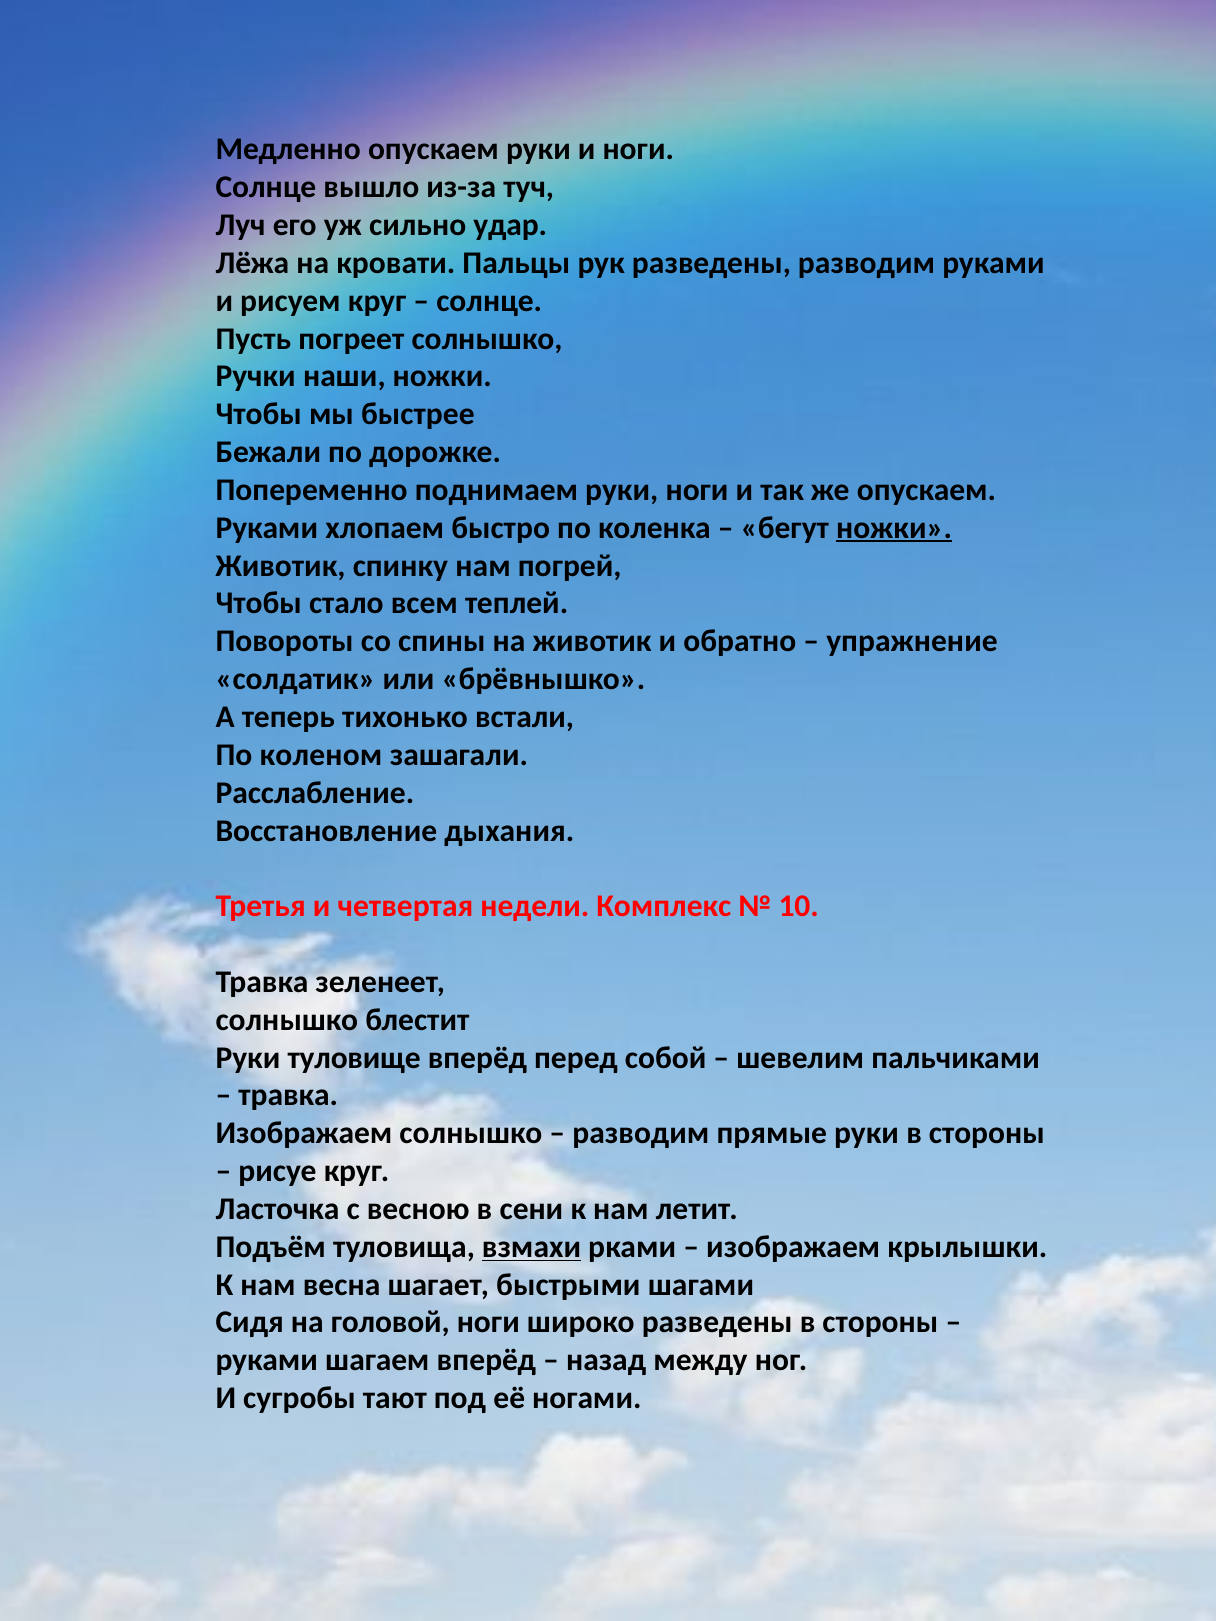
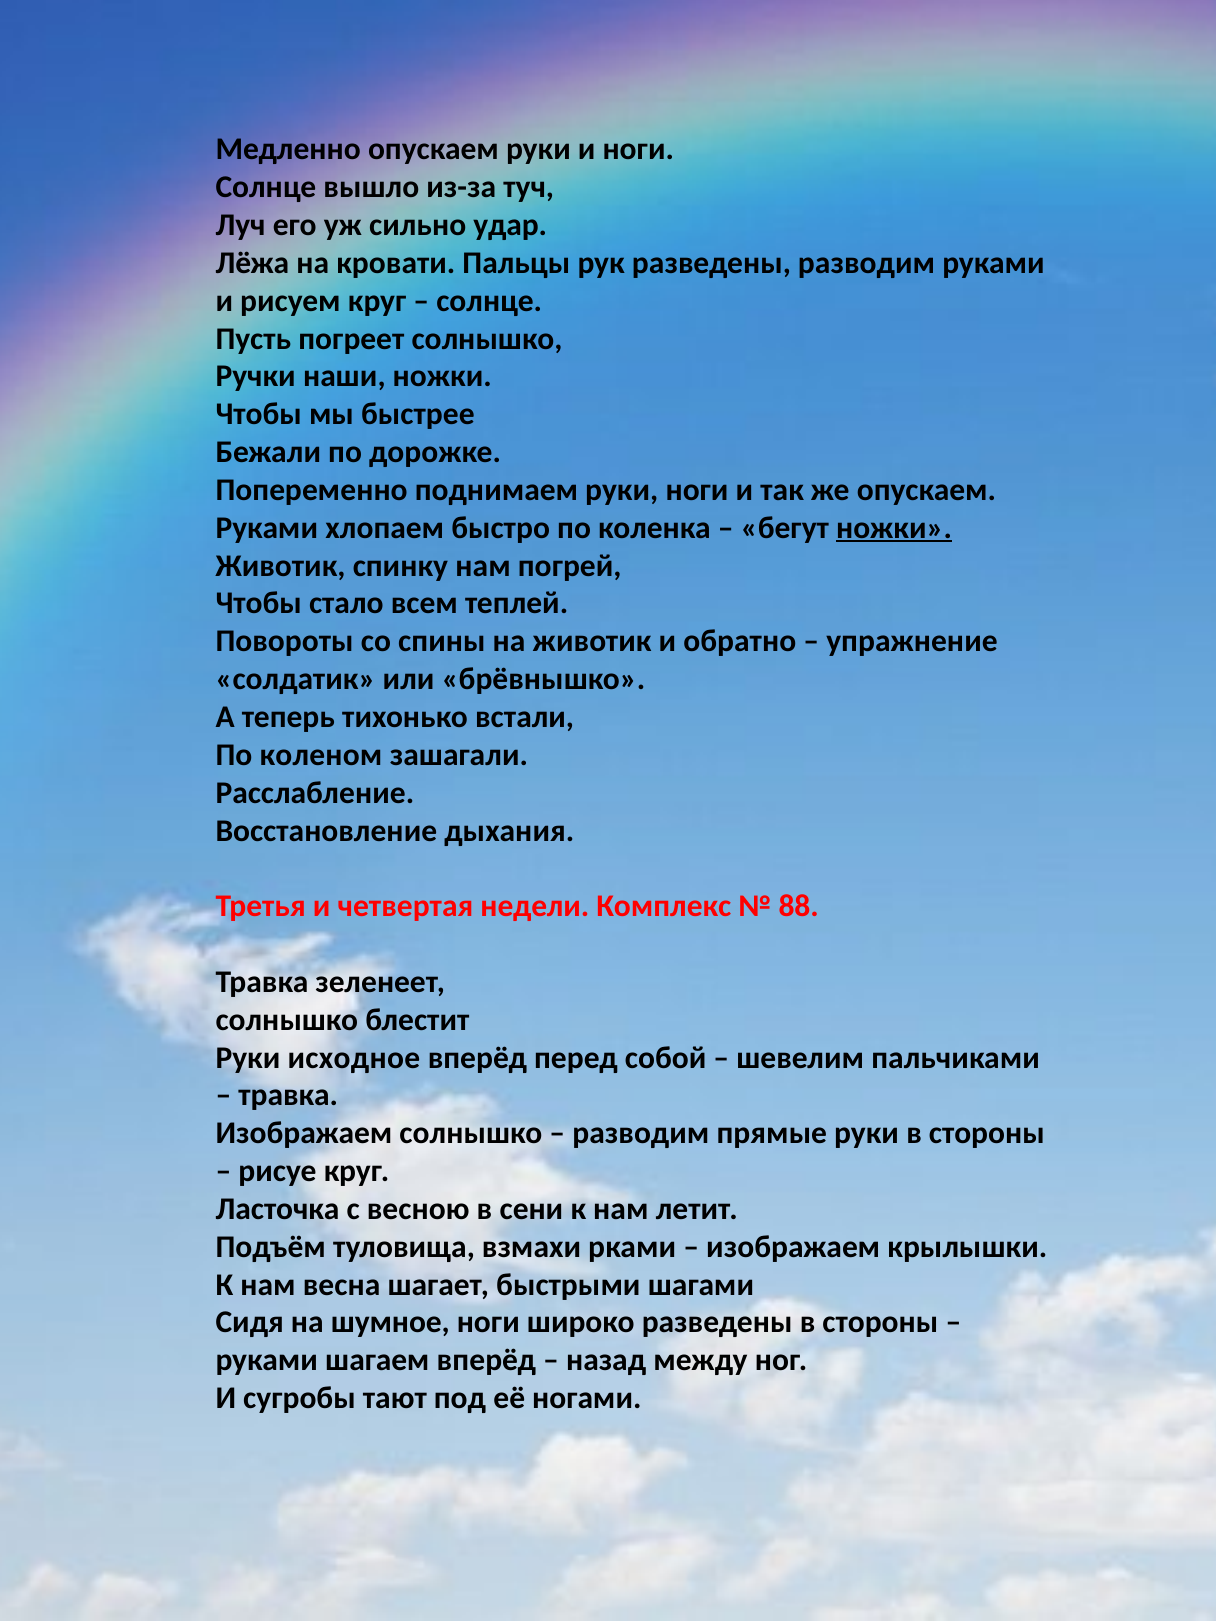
10: 10 -> 88 (799, 906)
туловище: туловище -> исходное (354, 1058)
взмахи underline: present -> none (532, 1247)
головой: головой -> шумное (390, 1323)
